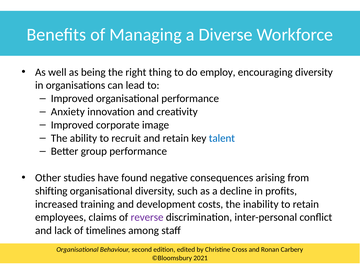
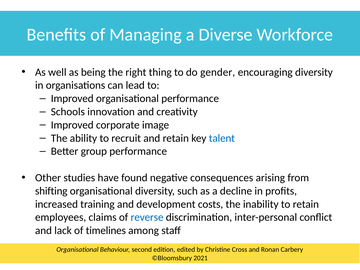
employ: employ -> gender (218, 72)
Anxiety: Anxiety -> Schools (68, 112)
reverse colour: purple -> blue (147, 217)
